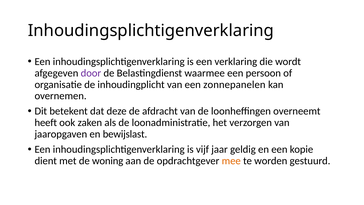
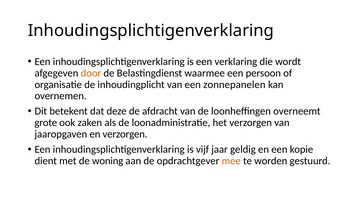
door colour: purple -> orange (91, 73)
heeft: heeft -> grote (46, 123)
en bewijslast: bewijslast -> verzorgen (125, 134)
